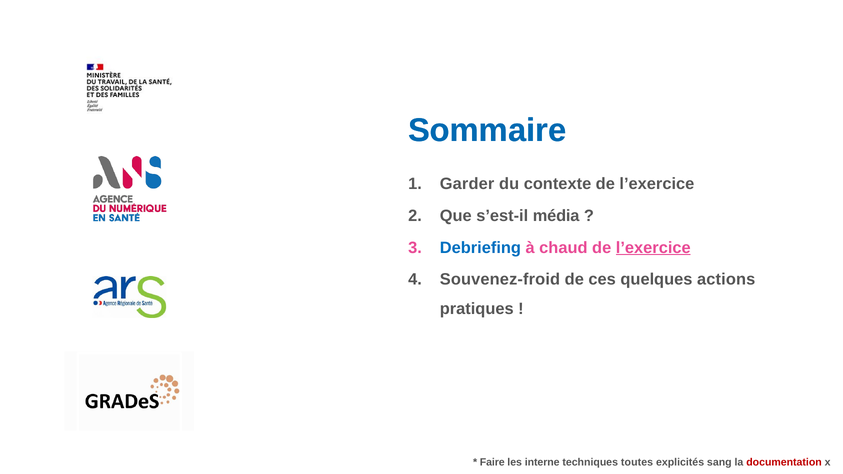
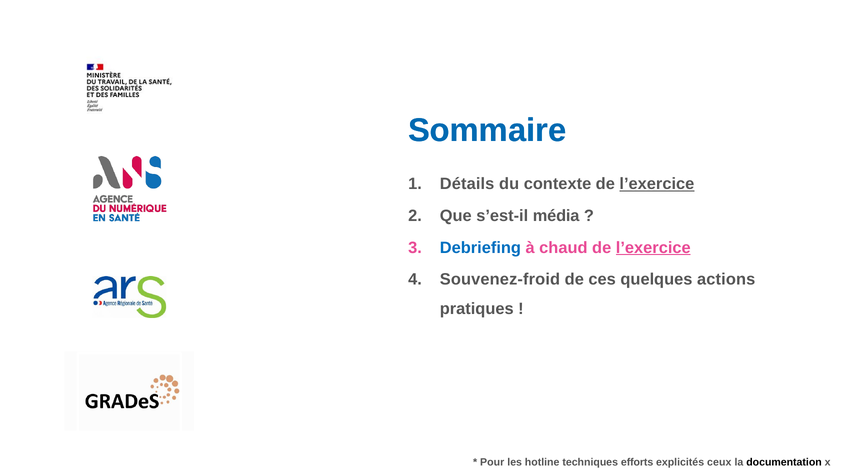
Garder: Garder -> Détails (467, 184)
l’exercice underline: none -> present (657, 184)
Faire: Faire -> Pour (492, 462)
interne: interne -> hotline (542, 462)
toutes: toutes -> efforts (637, 462)
sang: sang -> ceux (719, 462)
documentation colour: red -> black (784, 462)
